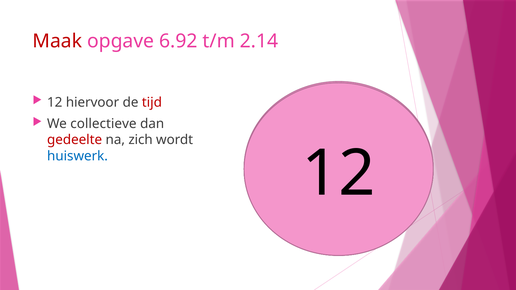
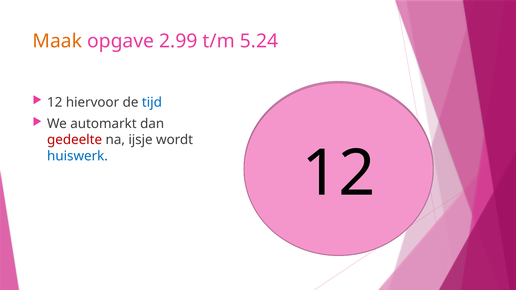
Maak colour: red -> orange (57, 41)
6.92: 6.92 -> 2.99 (178, 41)
2.14: 2.14 -> 5.24 (259, 41)
tijd colour: red -> blue (152, 102)
collectieve: collectieve -> automarkt (103, 124)
zich: zich -> ijsje (141, 140)
